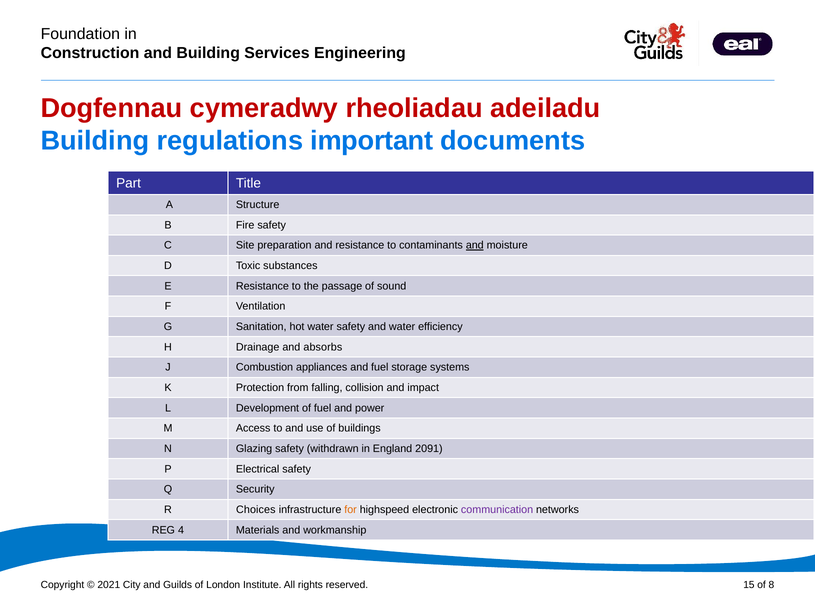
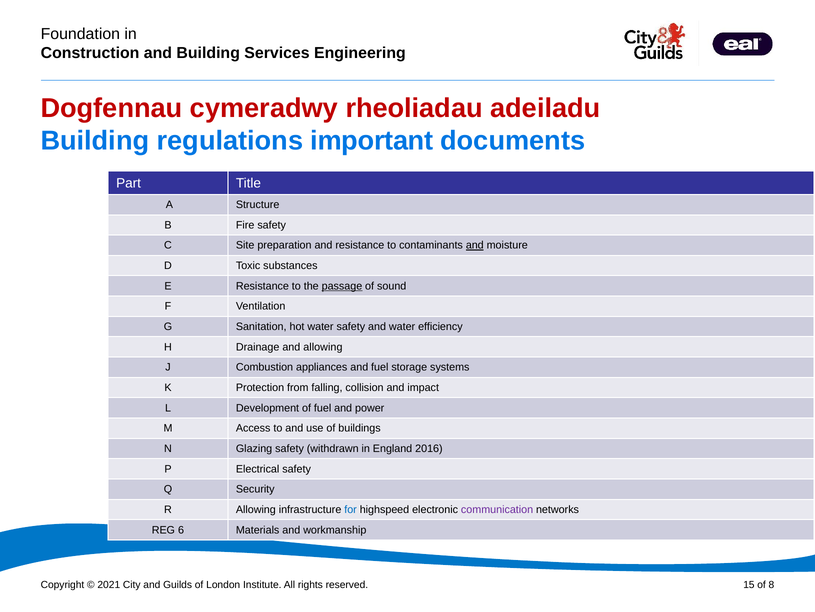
passage underline: none -> present (342, 286)
and absorbs: absorbs -> allowing (323, 347)
2091: 2091 -> 2016 (429, 448)
R Choices: Choices -> Allowing (256, 509)
for colour: orange -> blue (351, 509)
4: 4 -> 6 (181, 529)
